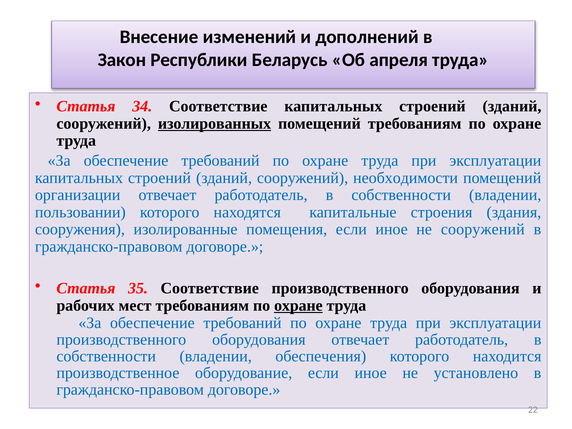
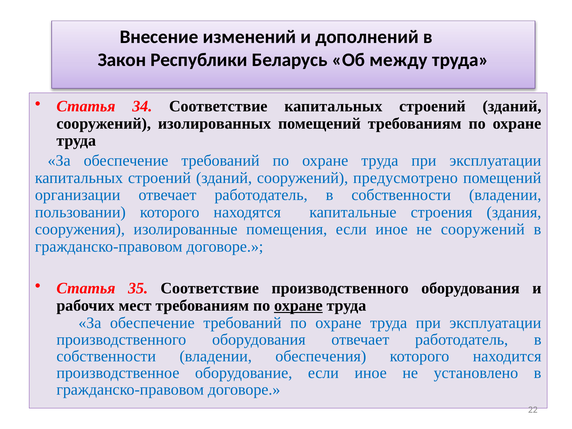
апреля: апреля -> между (399, 60)
изолированных underline: present -> none (215, 124)
необходимости: необходимости -> предусмотрено (406, 178)
